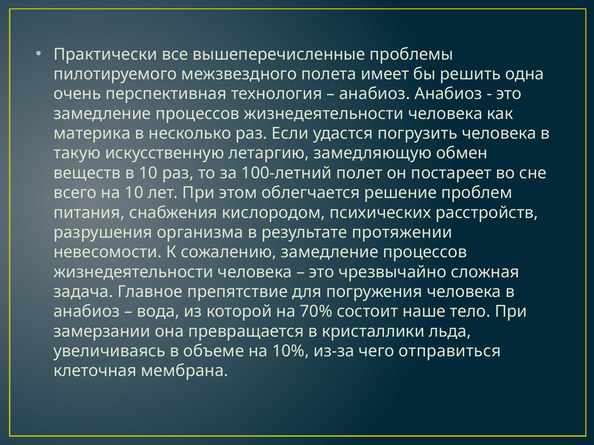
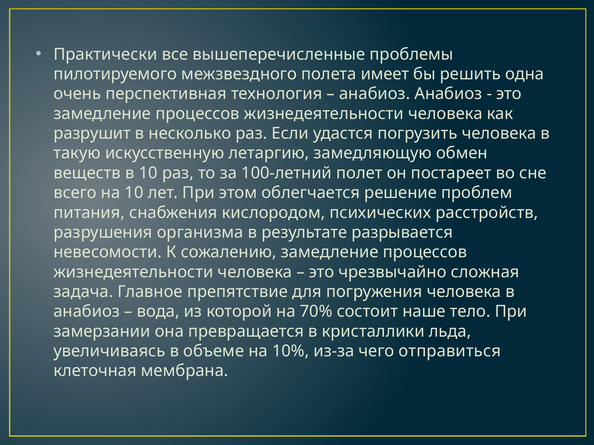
материка: материка -> разрушит (92, 134)
протяжении: протяжении -> разрывается (402, 233)
